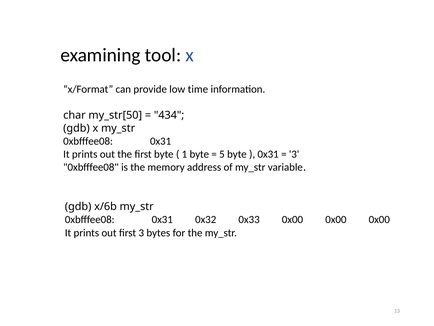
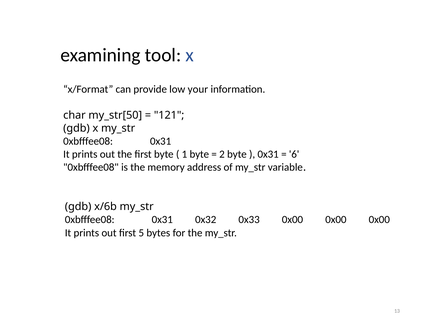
time: time -> your (198, 89)
434: 434 -> 121 (169, 115)
5: 5 -> 2 (222, 154)
3: 3 -> 6 (294, 154)
first 3: 3 -> 5 (141, 232)
